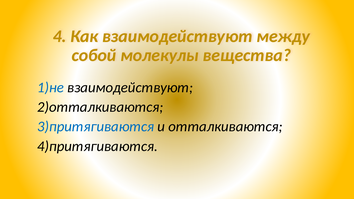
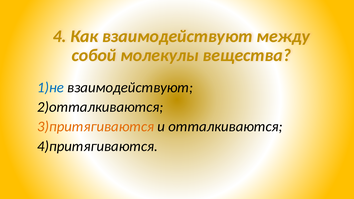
3)притягиваются colour: blue -> orange (96, 127)
